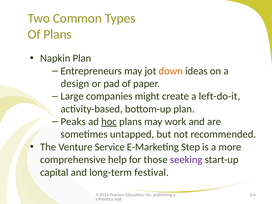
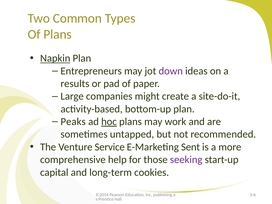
Napkin underline: none -> present (55, 58)
down colour: orange -> purple (171, 71)
design: design -> results (75, 84)
left-do-it: left-do-it -> site-do-it (219, 96)
Step: Step -> Sent (191, 147)
festival: festival -> cookies (152, 172)
